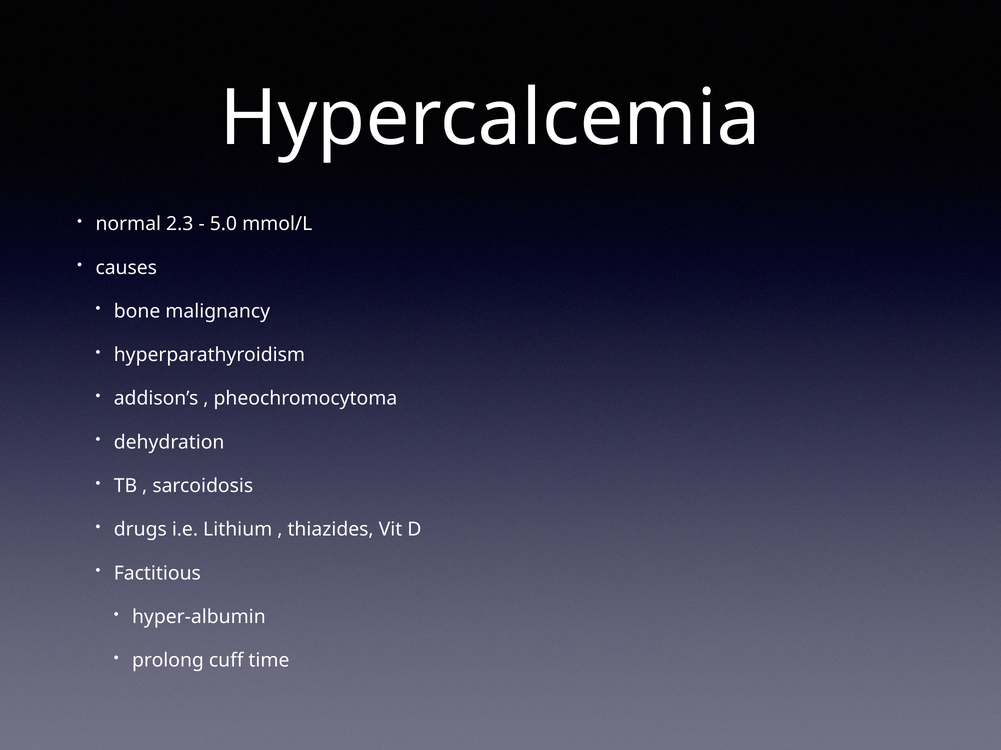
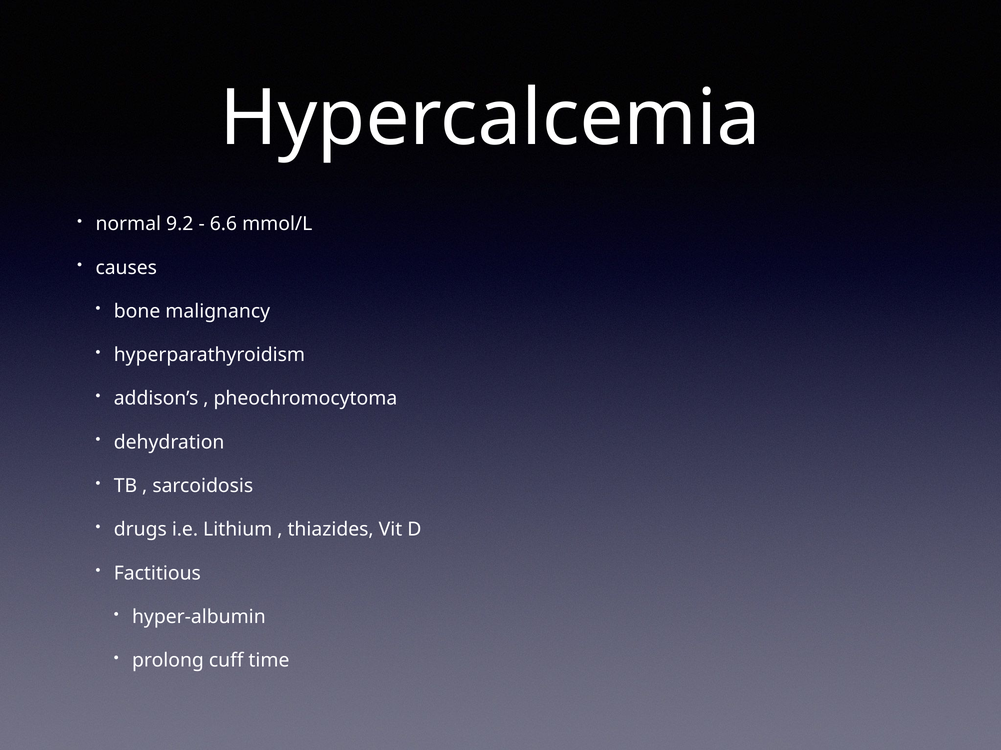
2.3: 2.3 -> 9.2 (180, 224)
5.0: 5.0 -> 6.6 (223, 224)
